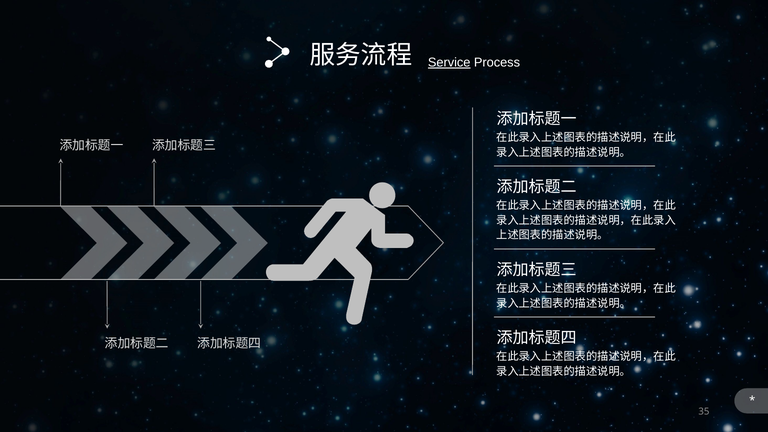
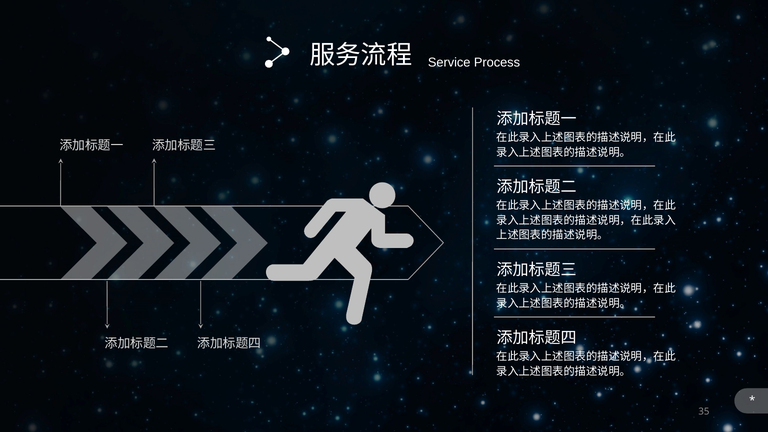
Service underline: present -> none (449, 62)
